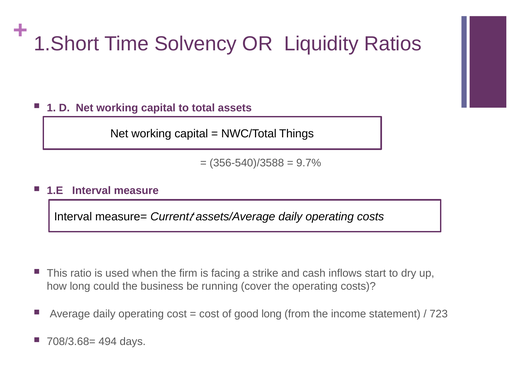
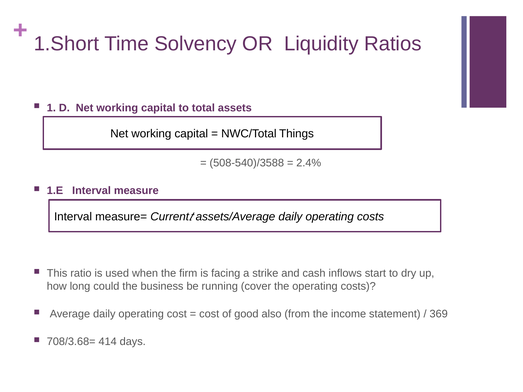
356-540)/3588: 356-540)/3588 -> 508-540)/3588 (247, 163)
9.7%: 9.7% -> 2.4% (309, 163)
good long: long -> also (272, 314)
723: 723 -> 369 (439, 314)
494: 494 -> 414 (108, 342)
